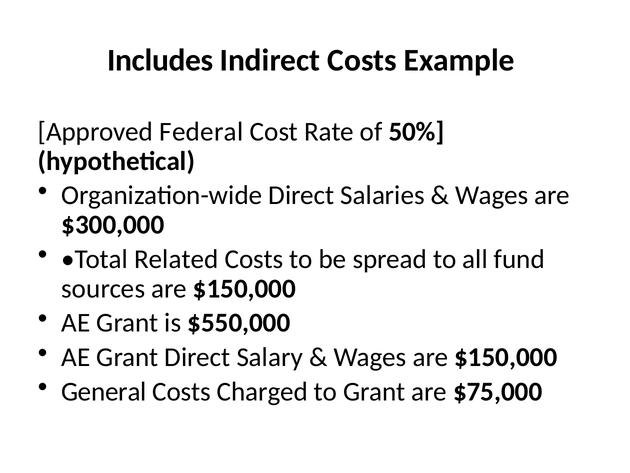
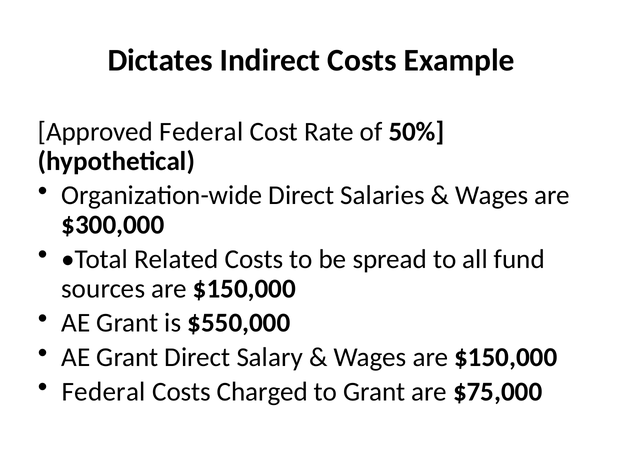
Includes: Includes -> Dictates (160, 60)
General: General -> Federal (104, 391)
